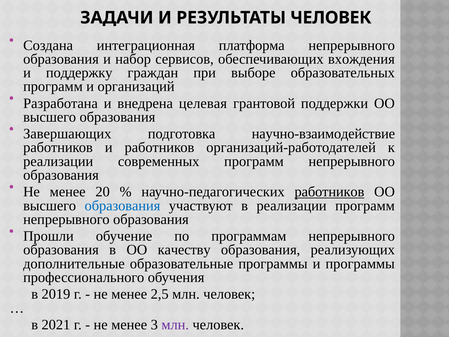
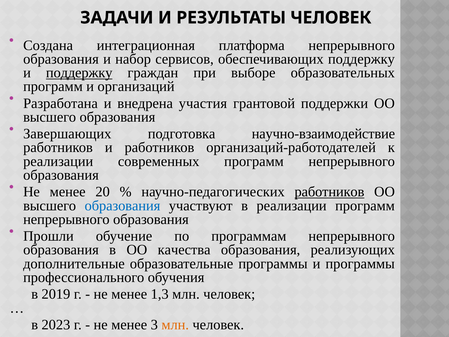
обеспечивающих вхождения: вхождения -> поддержку (361, 59)
поддержку underline: none -> present (79, 73)
целевая: целевая -> участия (203, 103)
качеству: качеству -> качества (184, 250)
2,5: 2,5 -> 1,3 (160, 294)
2021: 2021 -> 2023 (56, 324)
млн colour: purple -> orange (175, 324)
